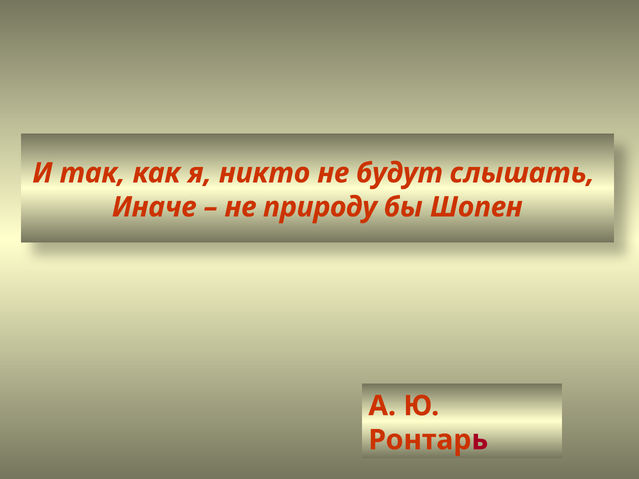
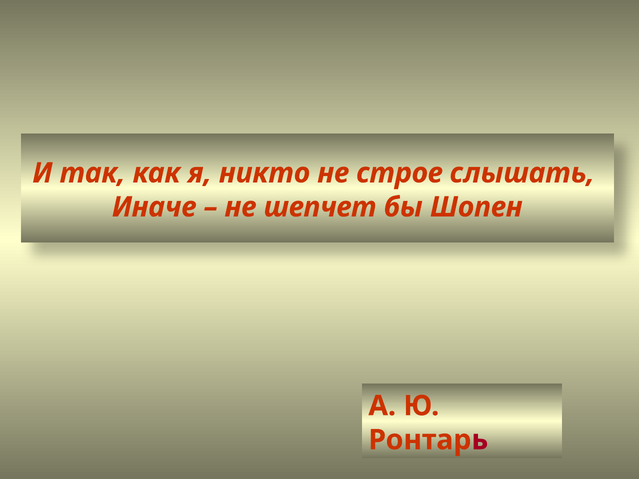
будут: будут -> строе (399, 173)
природу: природу -> шепчет (320, 207)
